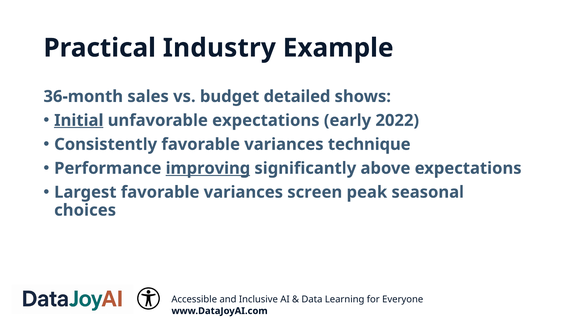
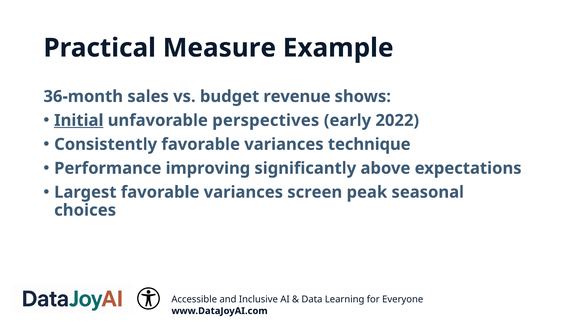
Industry: Industry -> Measure (219, 48)
detailed: detailed -> revenue (297, 96)
unfavorable expectations: expectations -> perspectives (266, 120)
improving underline: present -> none (208, 168)
